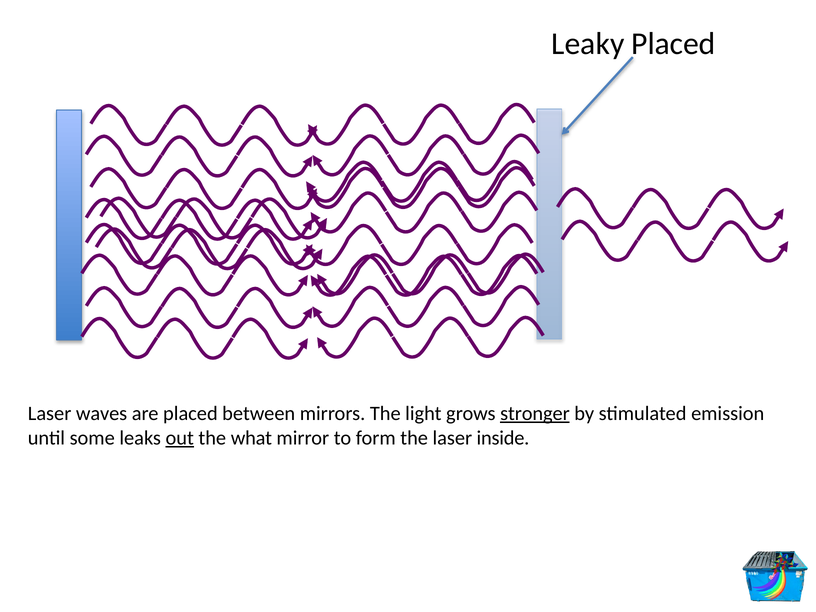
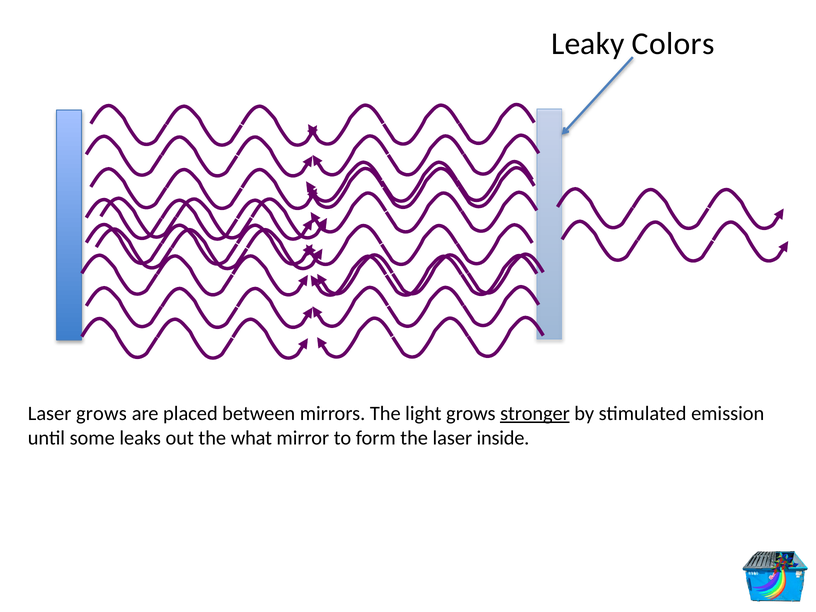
Placed: Placed -> Colors (673, 44)
Laser waves: waves -> grows (101, 414)
out underline: present -> none (180, 438)
